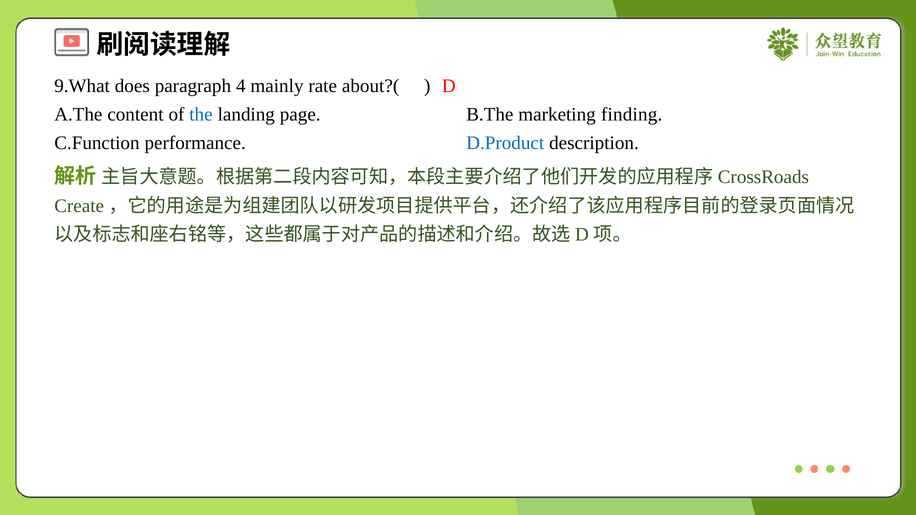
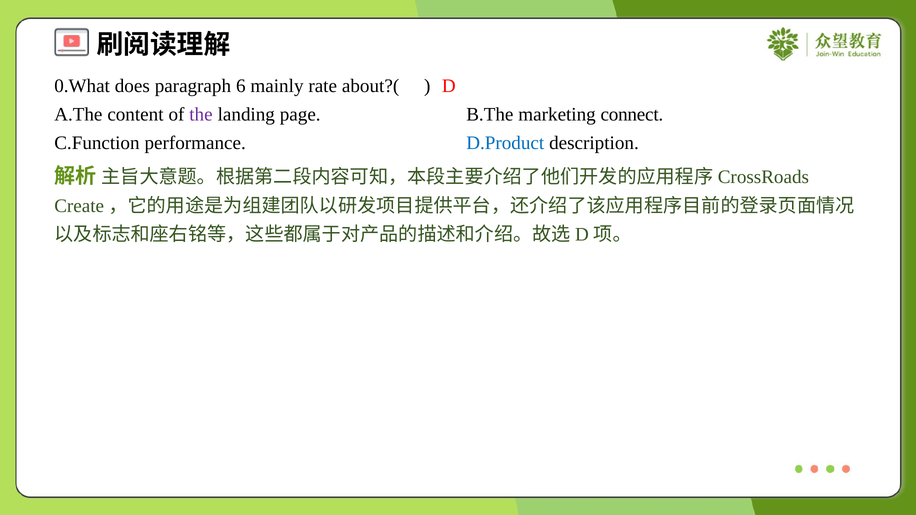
9.What: 9.What -> 0.What (82, 86)
4: 4 -> 6 (241, 86)
the colour: blue -> purple (201, 114)
finding: finding -> connect (632, 114)
